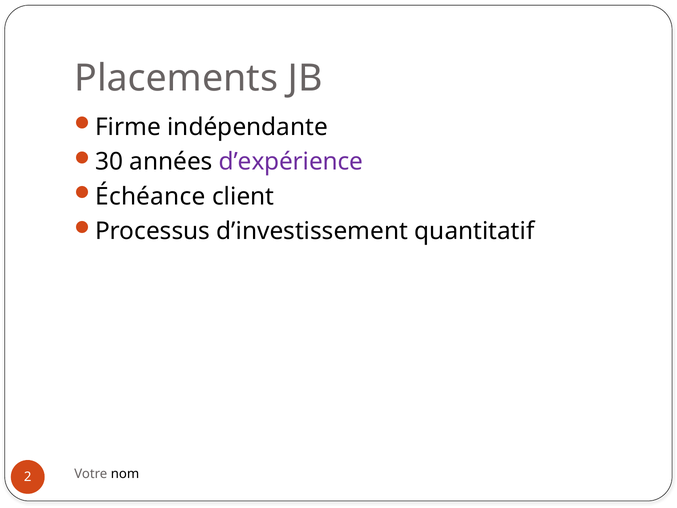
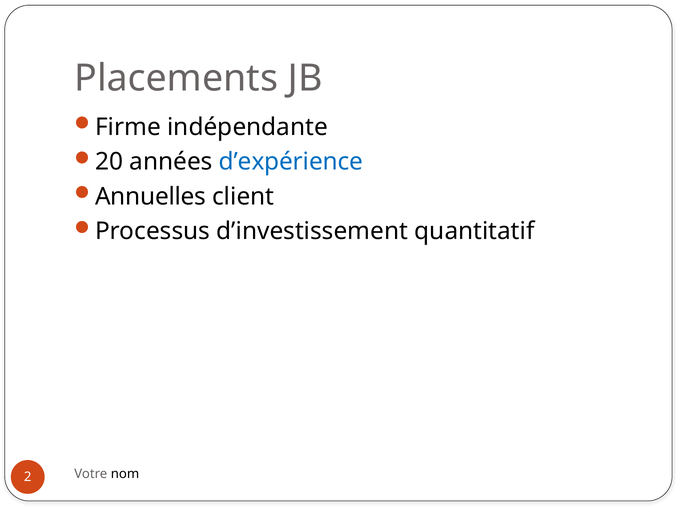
30: 30 -> 20 (109, 162)
d’expérience colour: purple -> blue (291, 162)
Échéance: Échéance -> Annuelles (151, 196)
